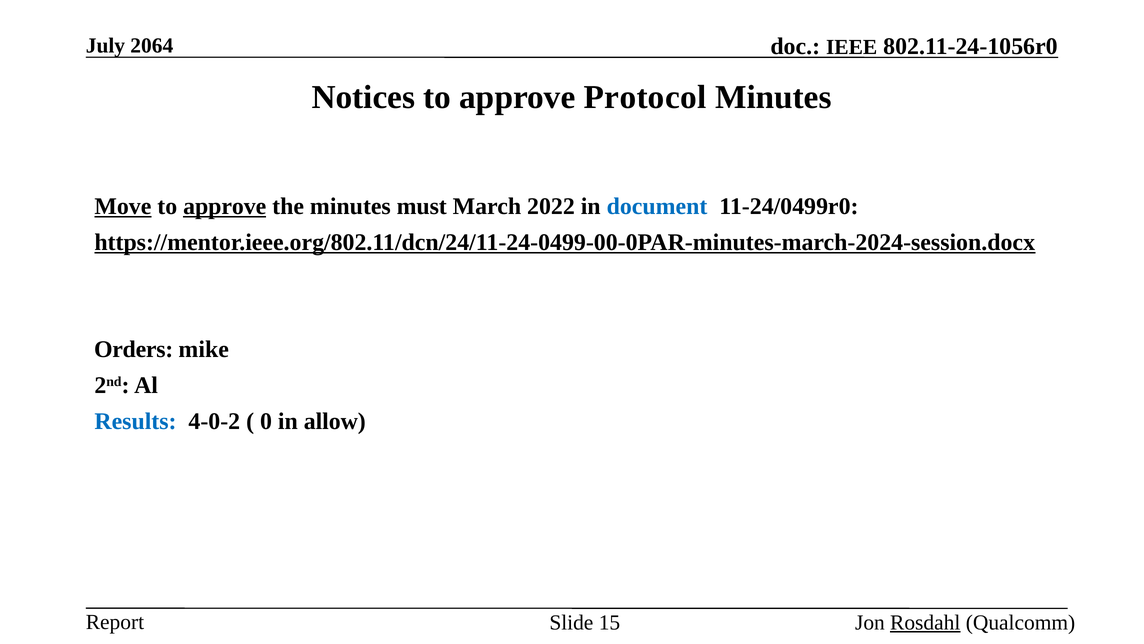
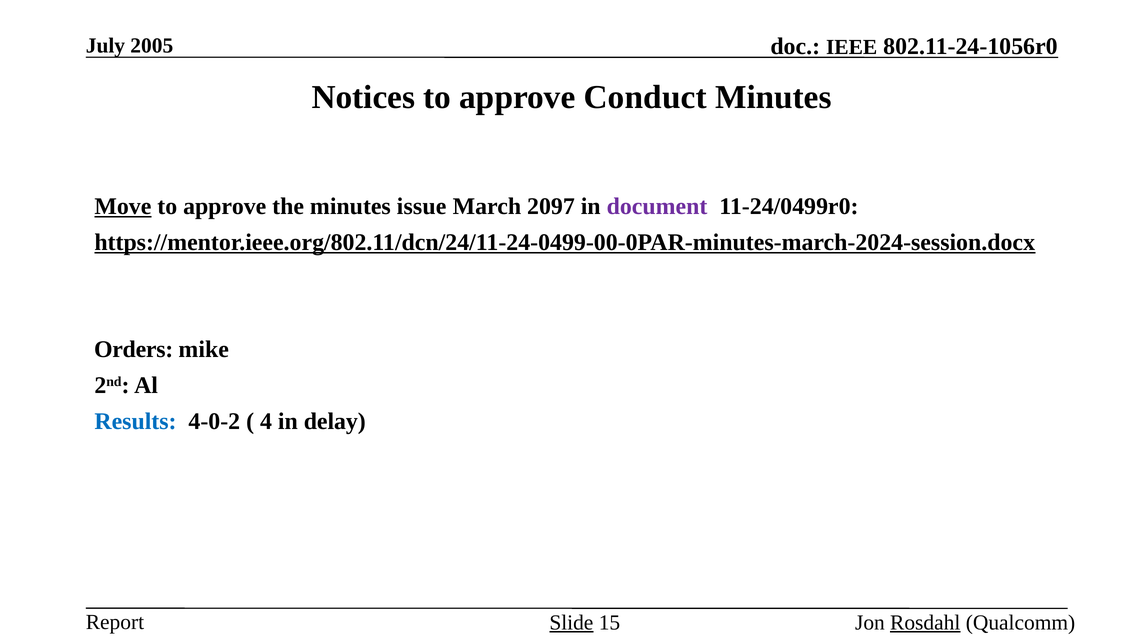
2064: 2064 -> 2005 (152, 46)
Protocol: Protocol -> Conduct (645, 97)
approve underline: present -> none (225, 206)
must: must -> issue (422, 206)
2022: 2022 -> 2097 (551, 206)
document colour: blue -> purple (657, 206)
0: 0 -> 4 (266, 421)
allow: allow -> delay (335, 421)
Slide underline: none -> present (571, 622)
